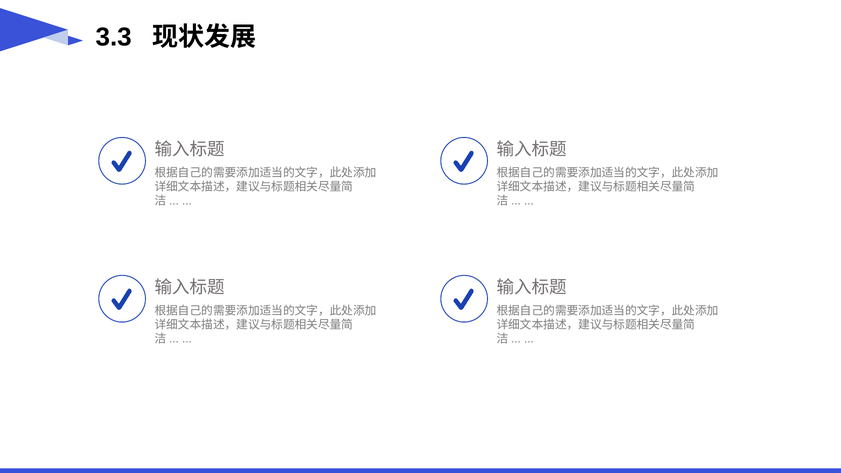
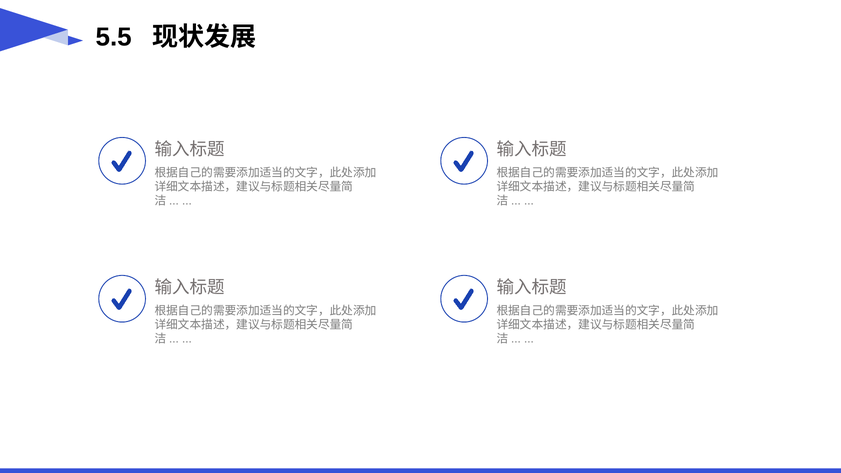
3.3: 3.3 -> 5.5 (114, 37)
